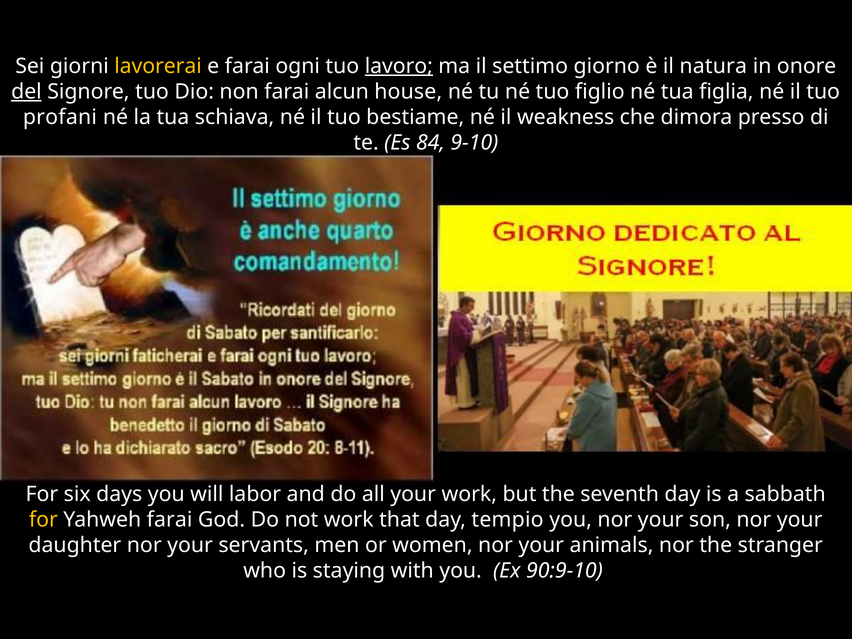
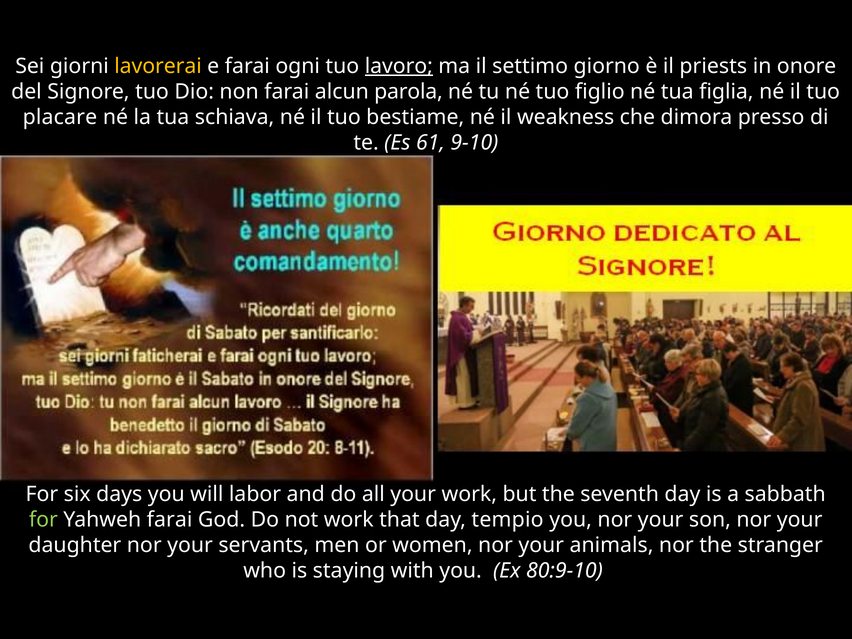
natura: natura -> priests (713, 66)
del underline: present -> none (26, 92)
house: house -> parola (408, 92)
profani: profani -> placare (60, 117)
84: 84 -> 61 (430, 143)
for colour: yellow -> light green (43, 520)
90:9-10: 90:9-10 -> 80:9-10 (564, 571)
